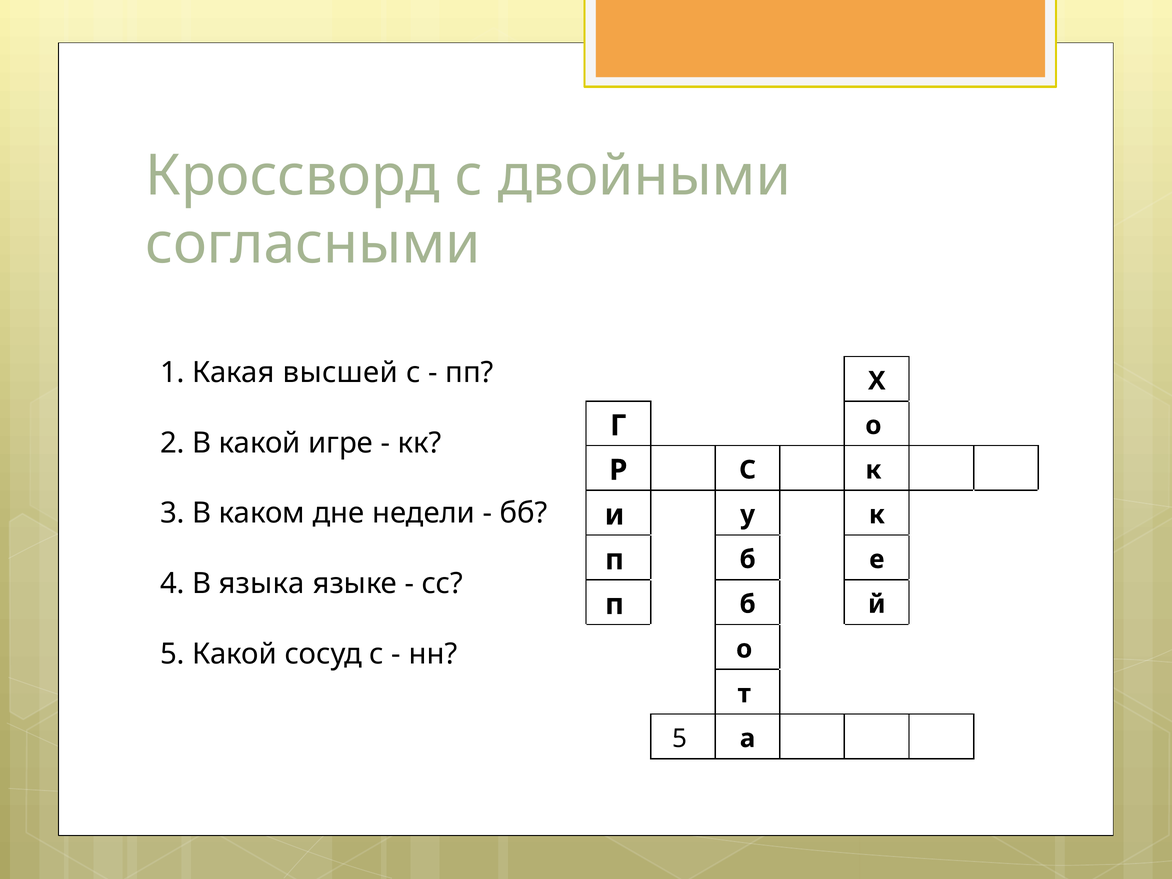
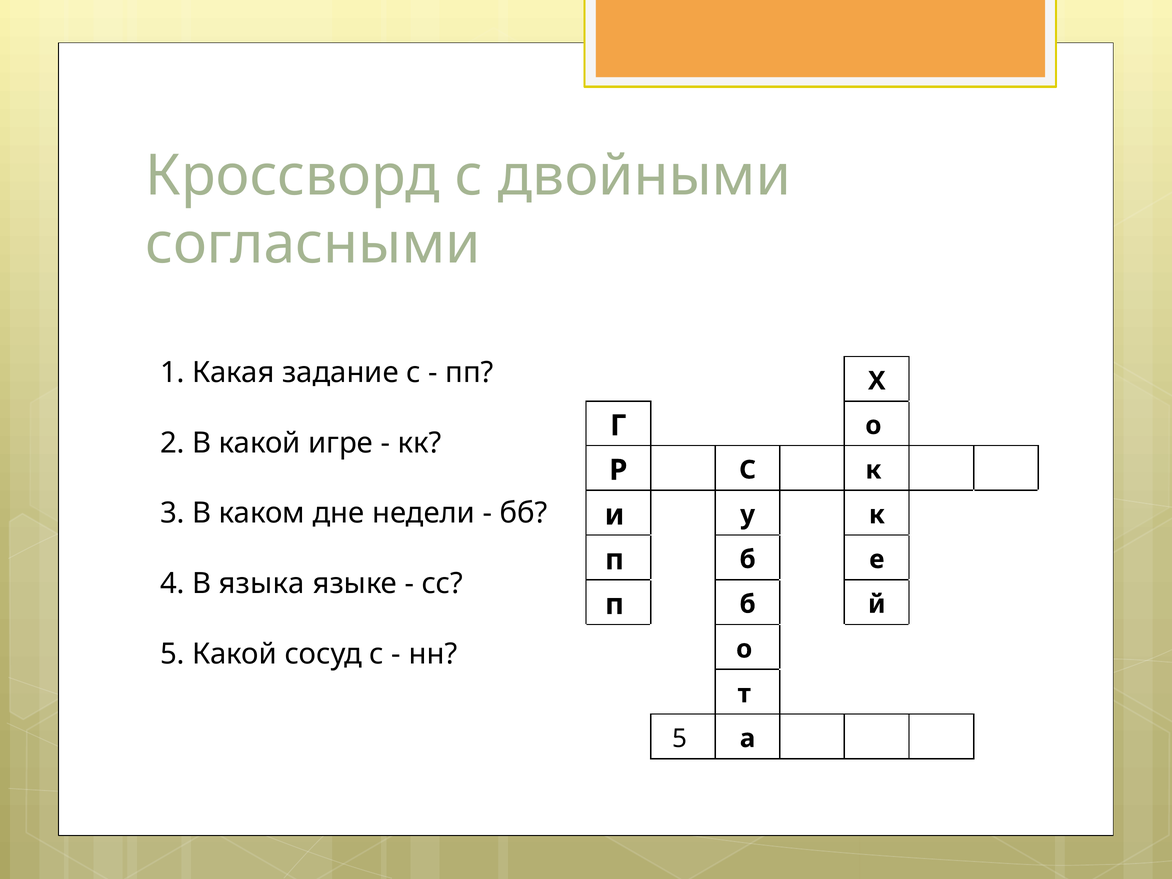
высшей: высшей -> задание (340, 373)
